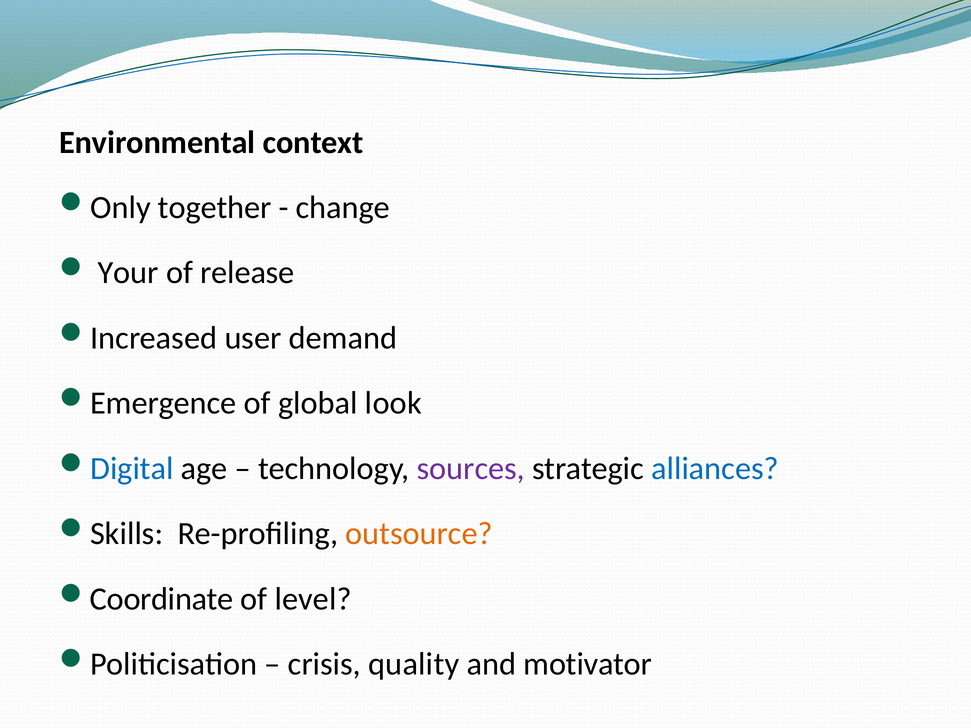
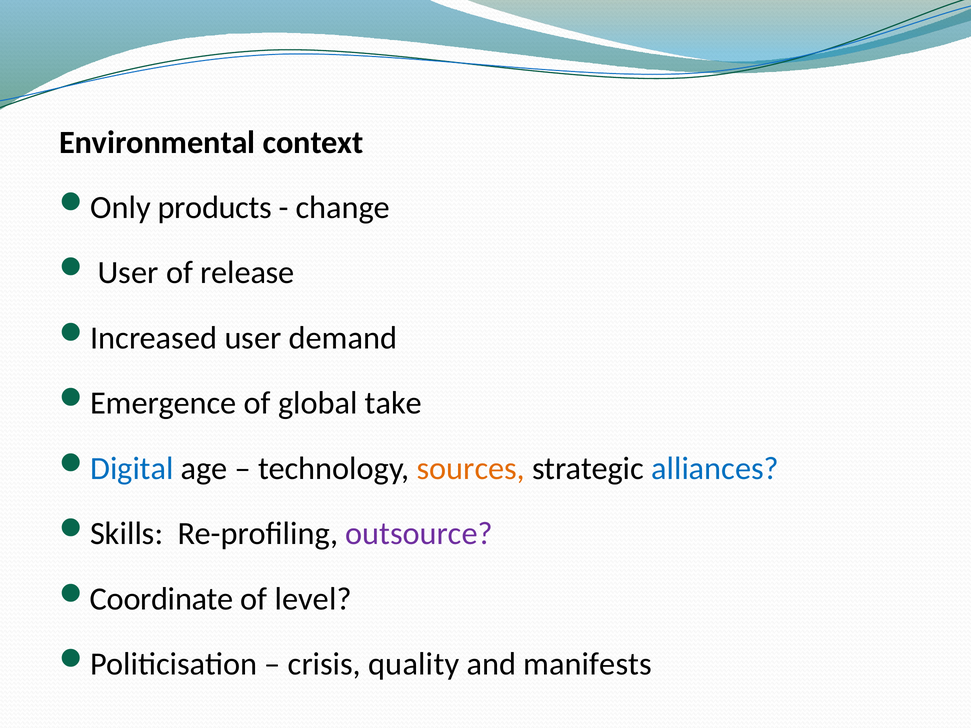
together: together -> products (215, 208)
Your: Your -> User (128, 273)
look: look -> take (394, 403)
sources colour: purple -> orange (471, 469)
outsource colour: orange -> purple (419, 534)
motivator: motivator -> manifests (588, 664)
